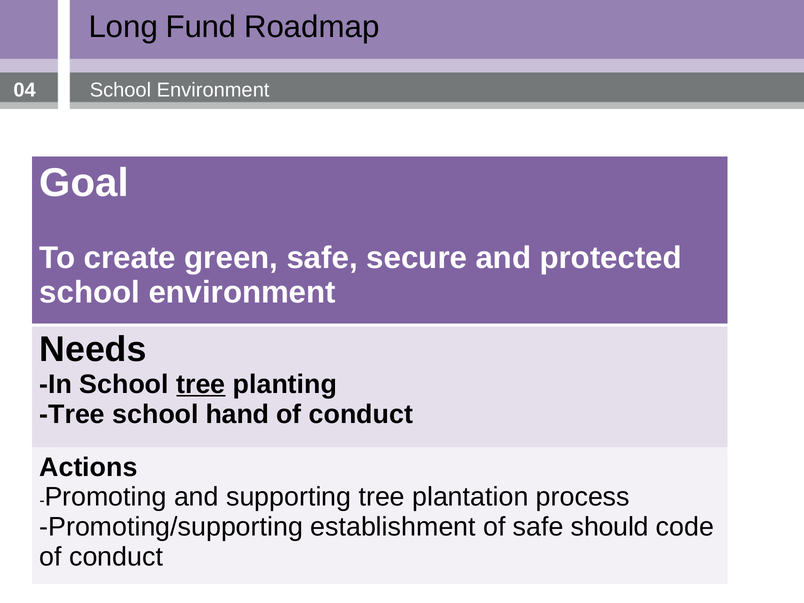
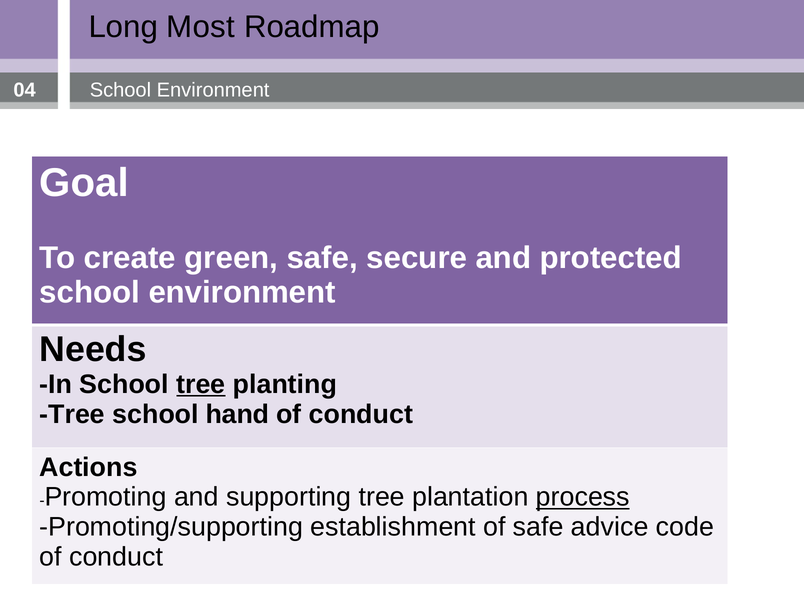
Fund: Fund -> Most (201, 27)
process underline: none -> present (583, 497)
should: should -> advice (610, 527)
